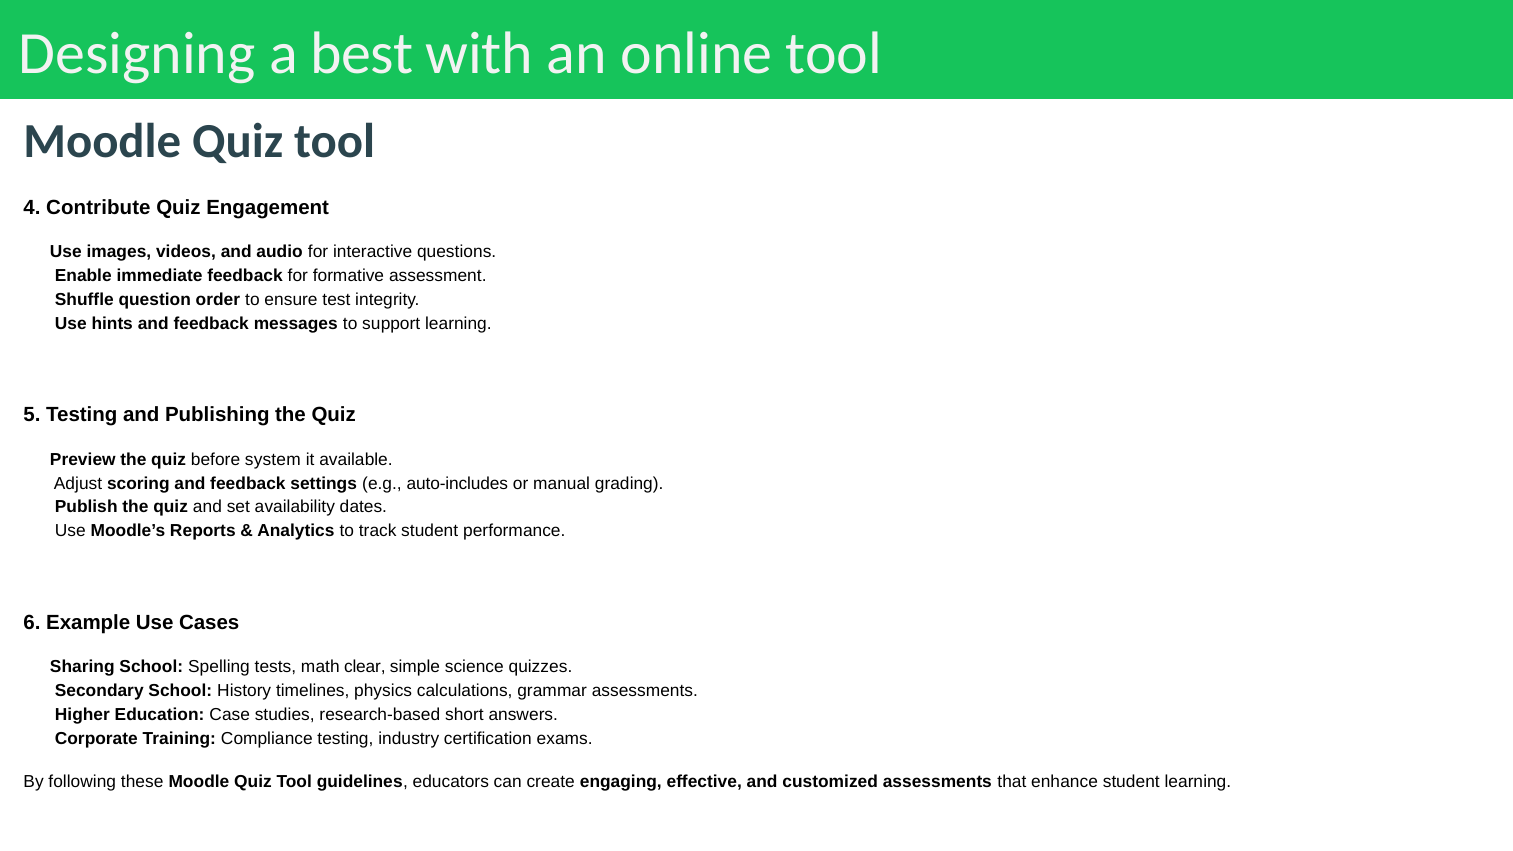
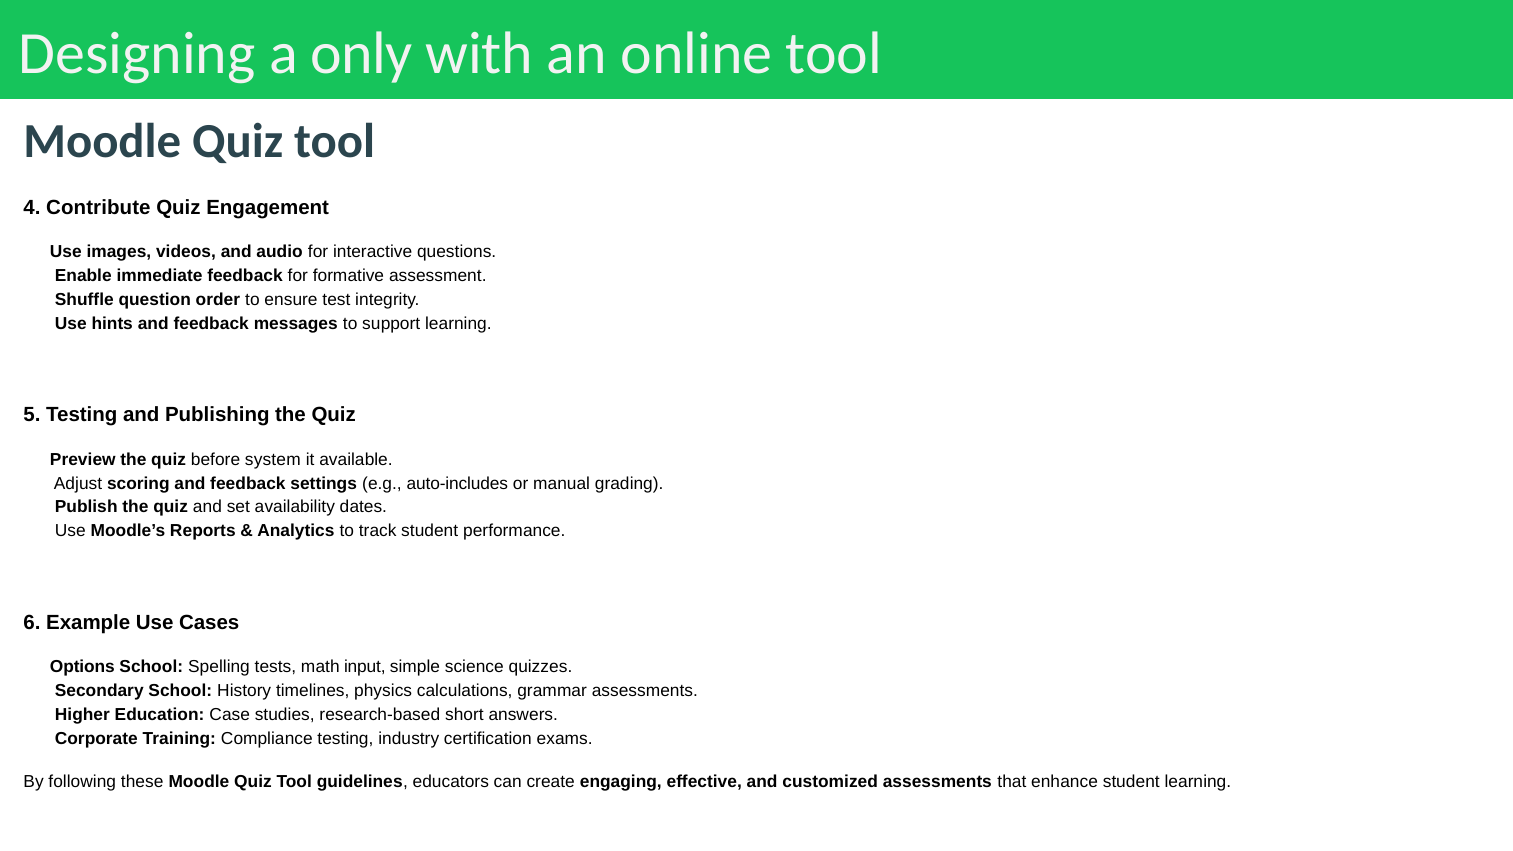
best: best -> only (362, 54)
Sharing: Sharing -> Options (82, 667)
clear: clear -> input (365, 667)
